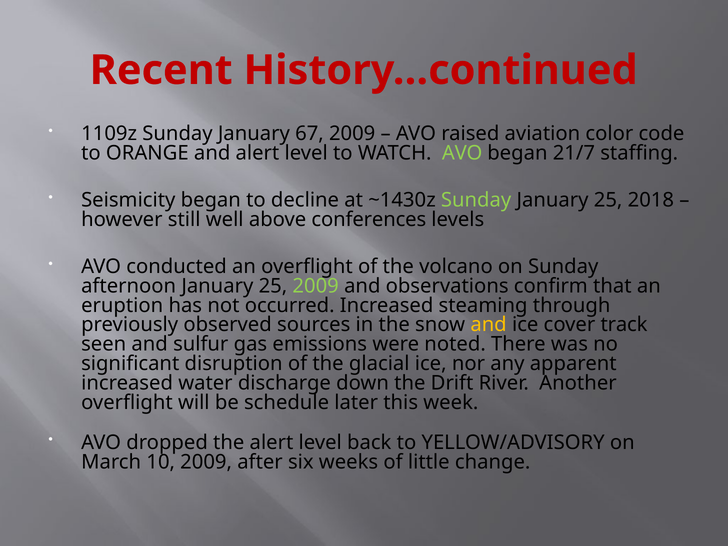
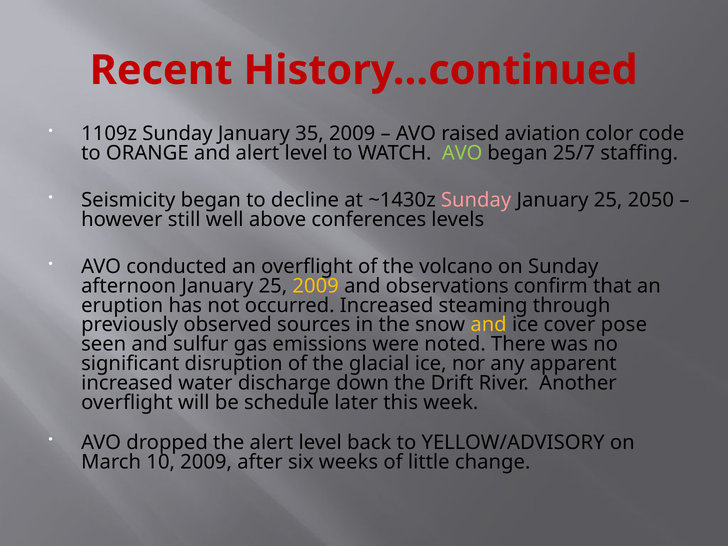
67: 67 -> 35 (309, 134)
21/7: 21/7 -> 25/7 (574, 153)
Sunday colour: light green -> pink (476, 200)
2018: 2018 -> 2050 (651, 200)
2009 colour: light green -> yellow (316, 286)
track: track -> pose (624, 325)
